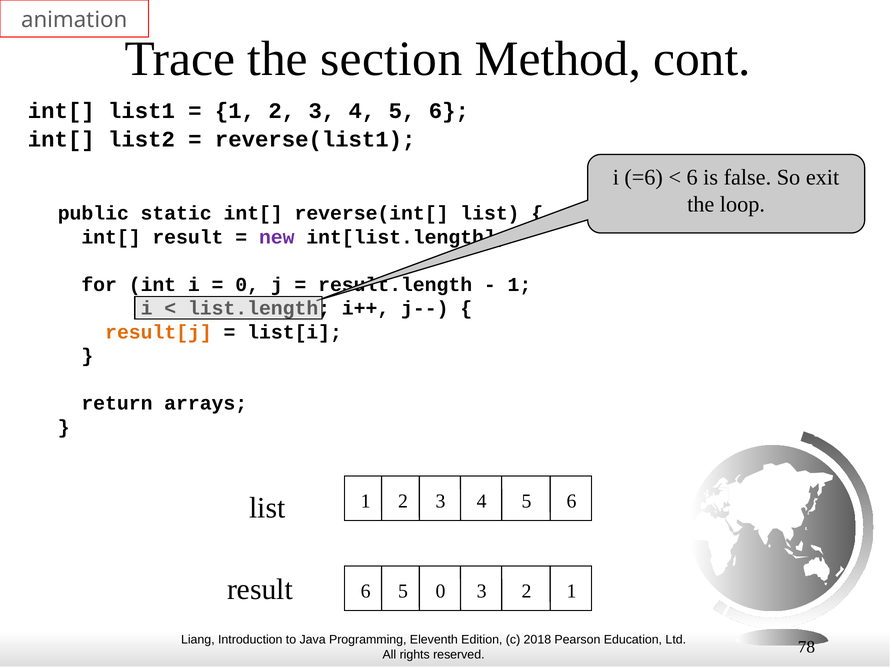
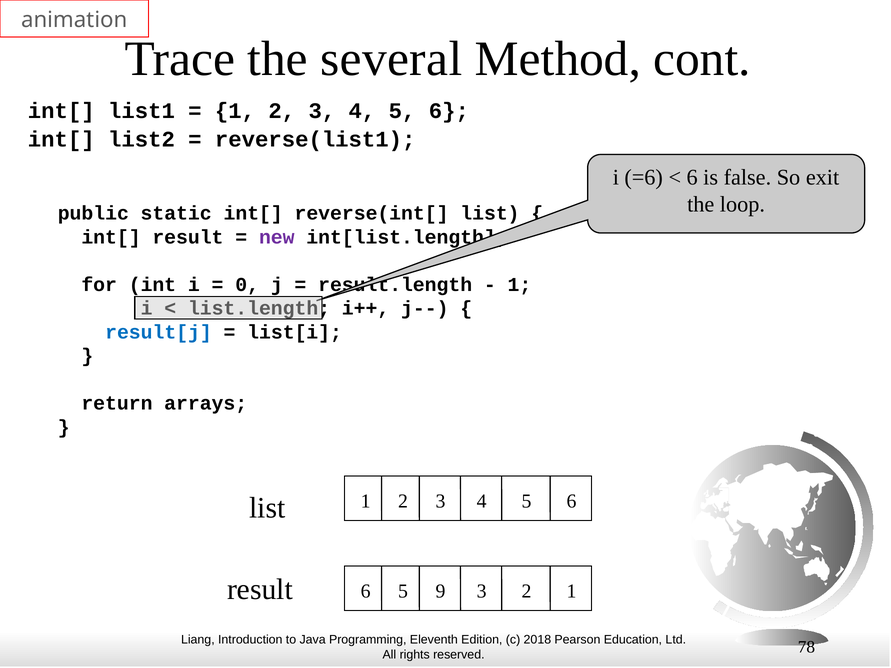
section: section -> several (391, 59)
result[j colour: orange -> blue (158, 332)
5 0: 0 -> 9 (440, 591)
